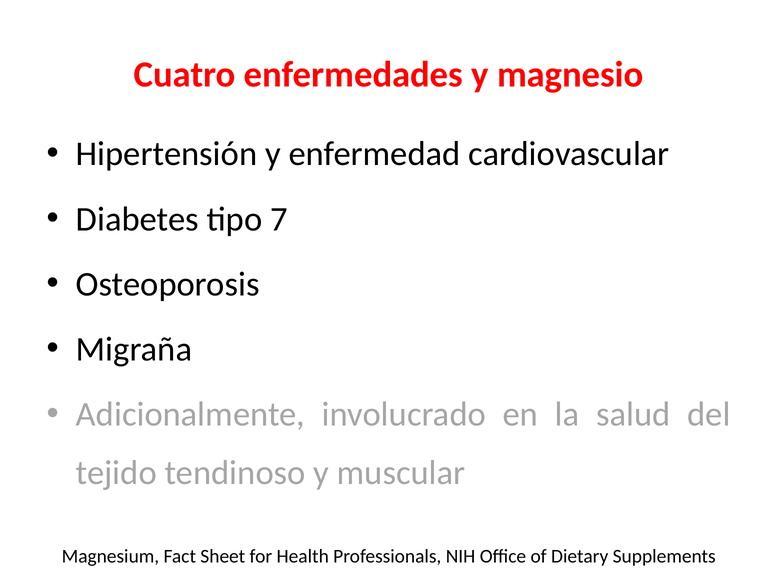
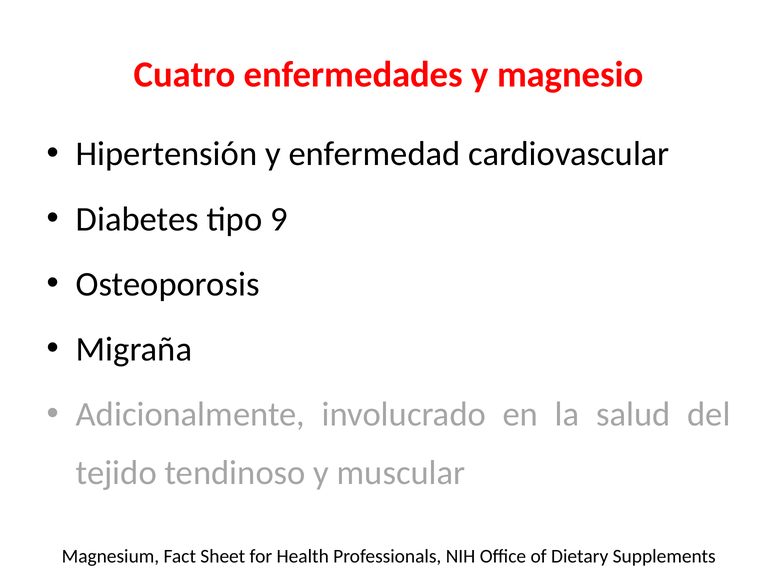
7: 7 -> 9 (279, 219)
